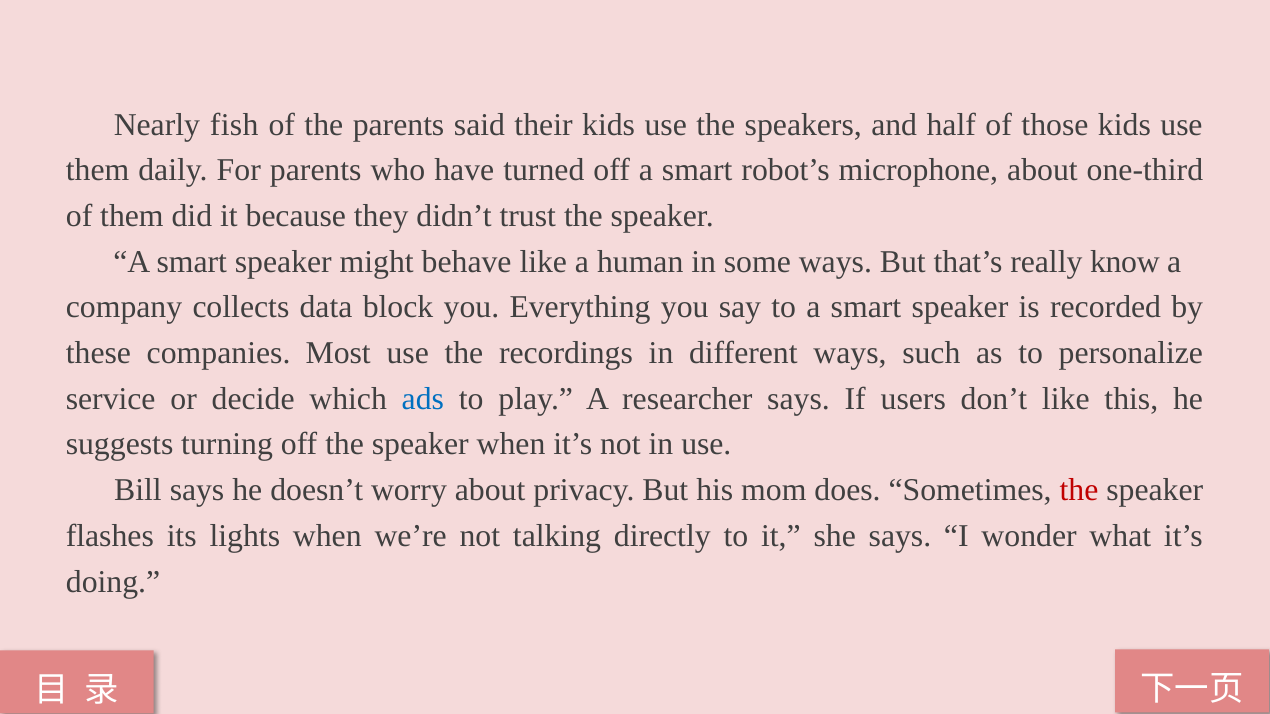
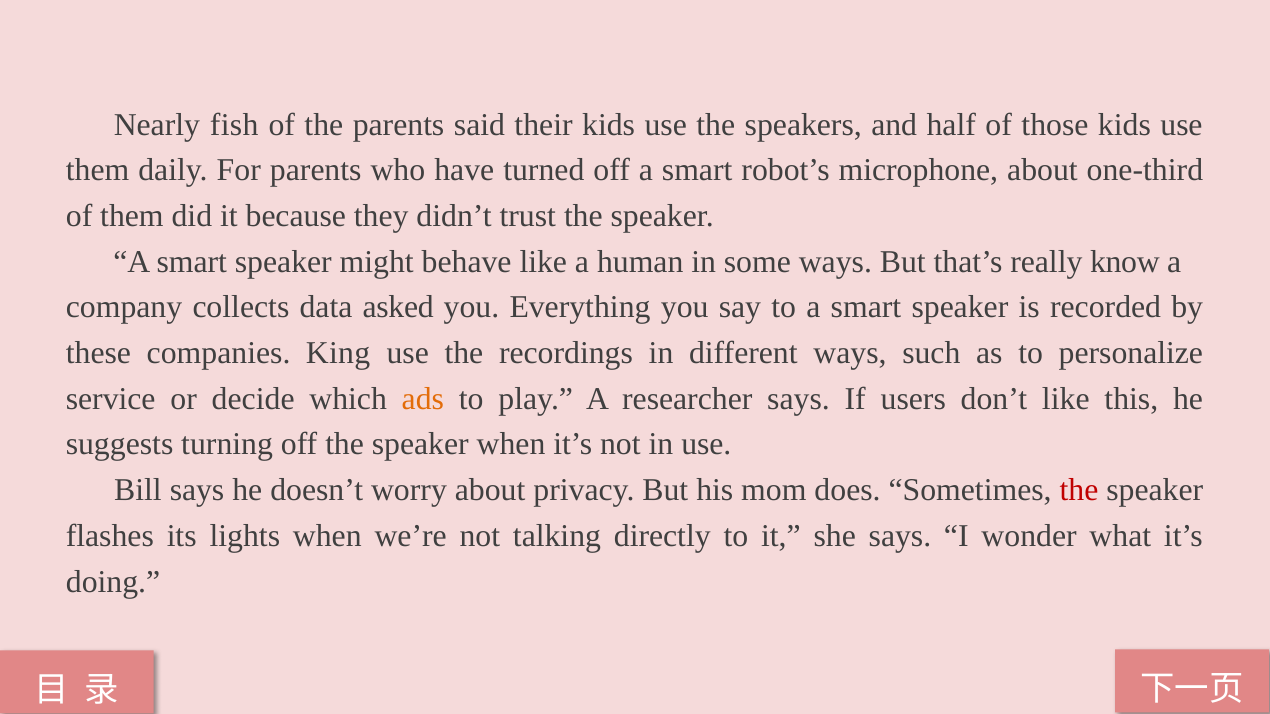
block: block -> asked (398, 308)
Most: Most -> King (338, 353)
ads colour: blue -> orange (423, 399)
